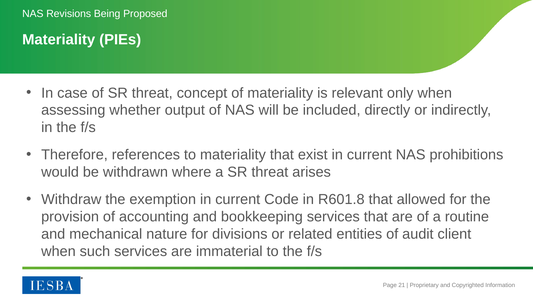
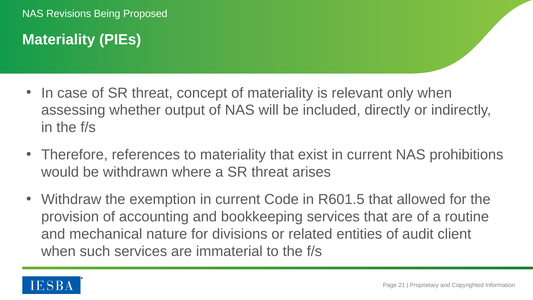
R601.8: R601.8 -> R601.5 (341, 199)
